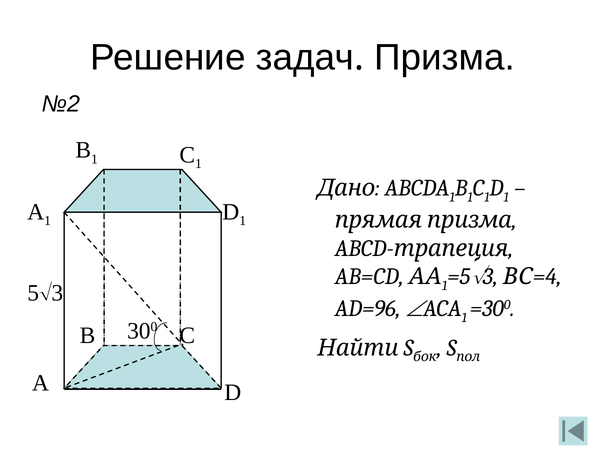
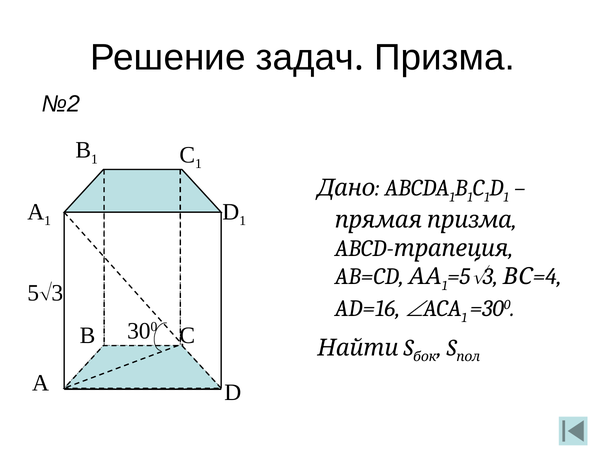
AD=96: AD=96 -> AD=16 (367, 309)
